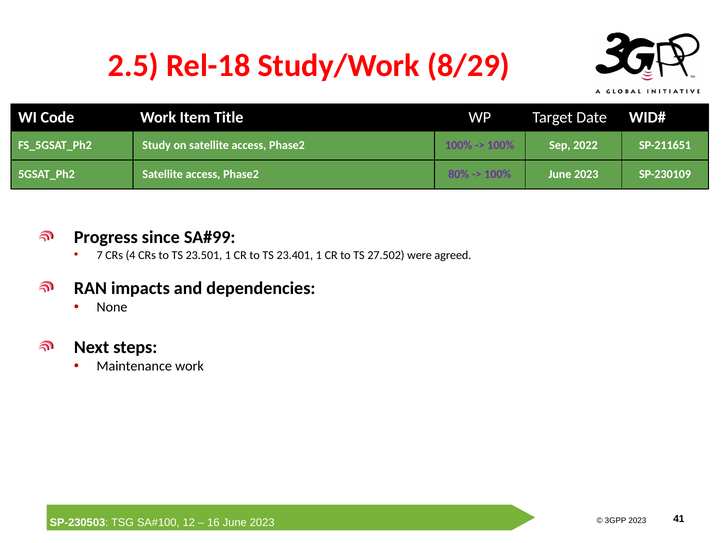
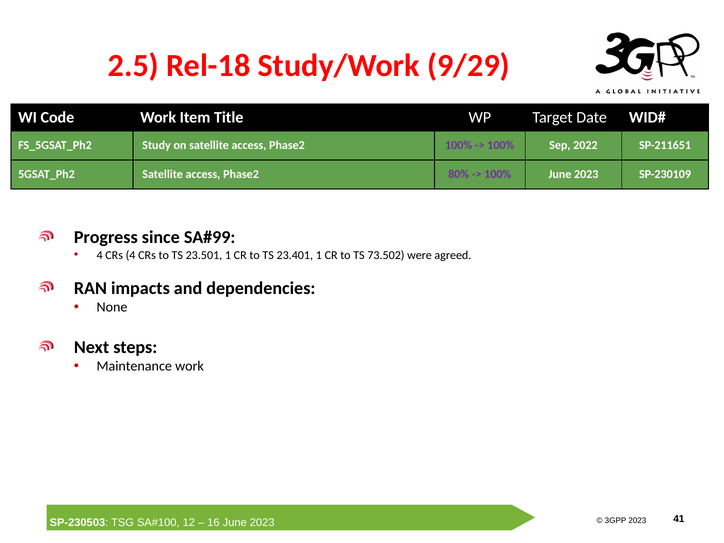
8/29: 8/29 -> 9/29 (468, 66)
7: 7 -> 4 (100, 255)
27.502: 27.502 -> 73.502 (386, 255)
